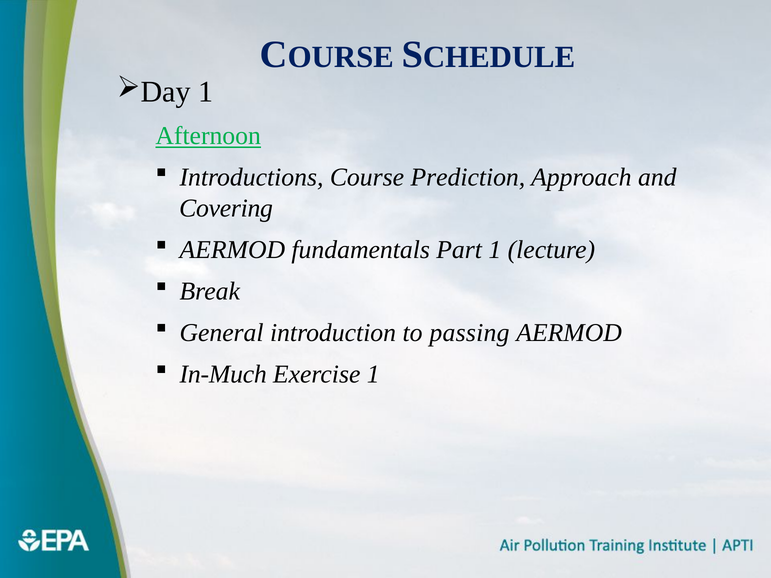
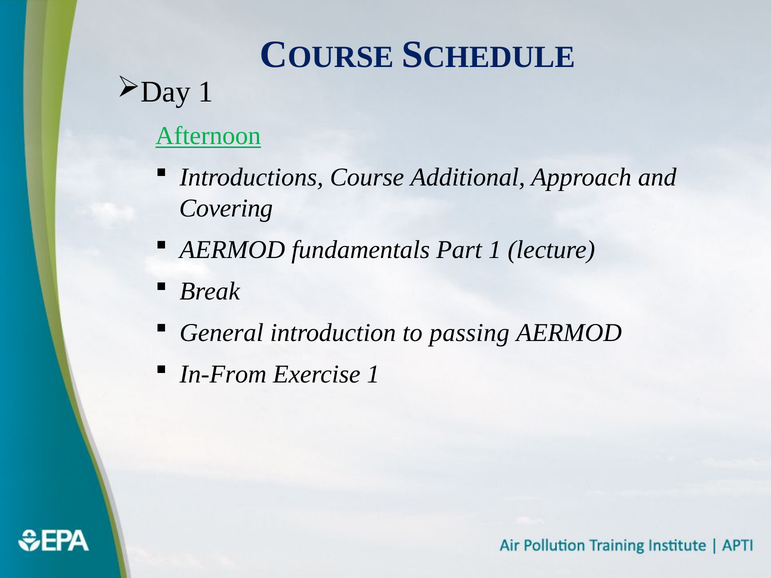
Prediction: Prediction -> Additional (468, 177)
In-Much: In-Much -> In-From (223, 375)
